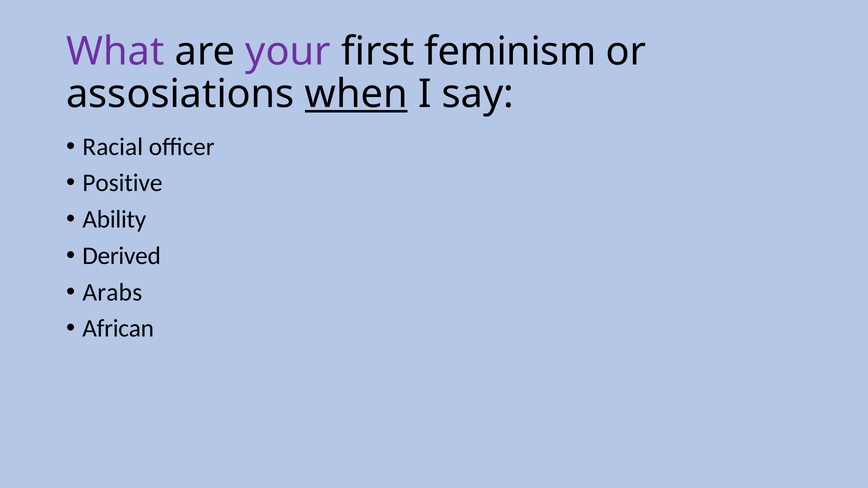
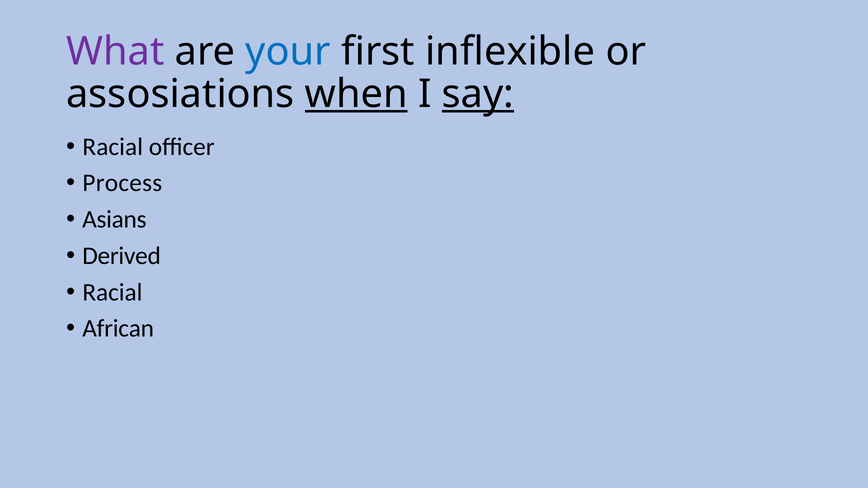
your colour: purple -> blue (288, 51)
feminism: feminism -> inflexible (510, 51)
say underline: none -> present (478, 94)
Positive: Positive -> Process (122, 183)
Ability: Ability -> Asians (114, 220)
Arabs: Arabs -> Racial (112, 292)
